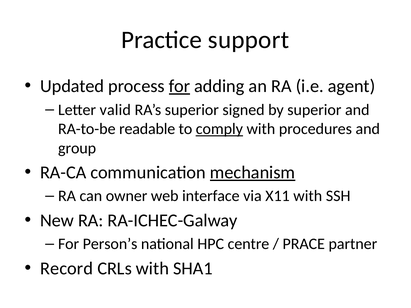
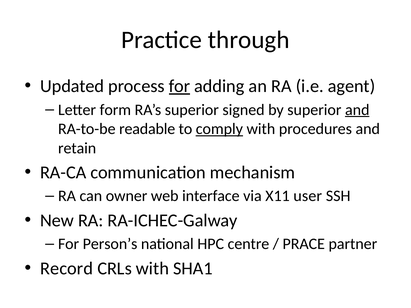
support: support -> through (249, 40)
valid: valid -> form (115, 110)
and underline: none -> present (357, 110)
group: group -> retain (77, 148)
mechanism underline: present -> none (253, 173)
X11 with: with -> user (308, 196)
